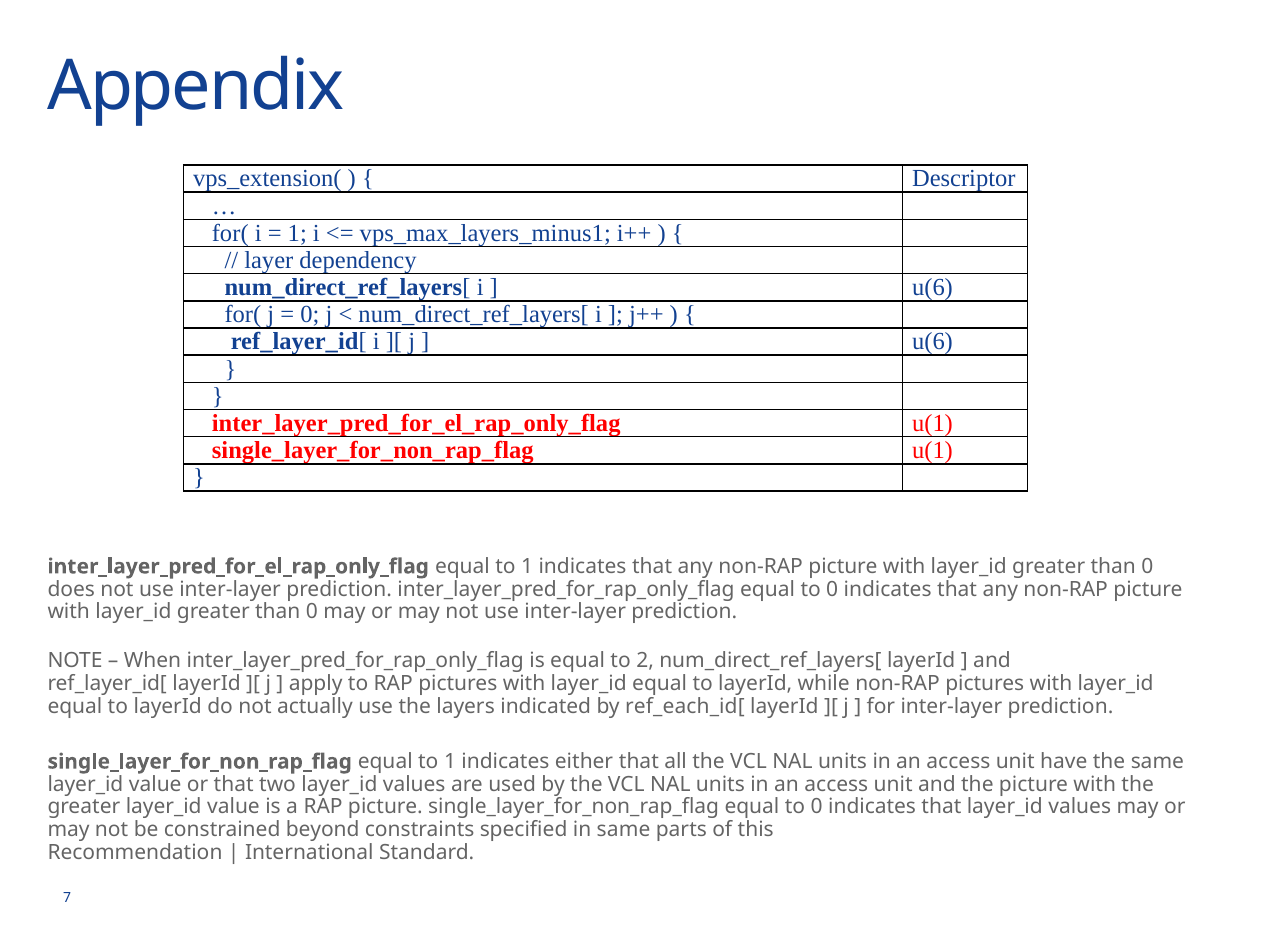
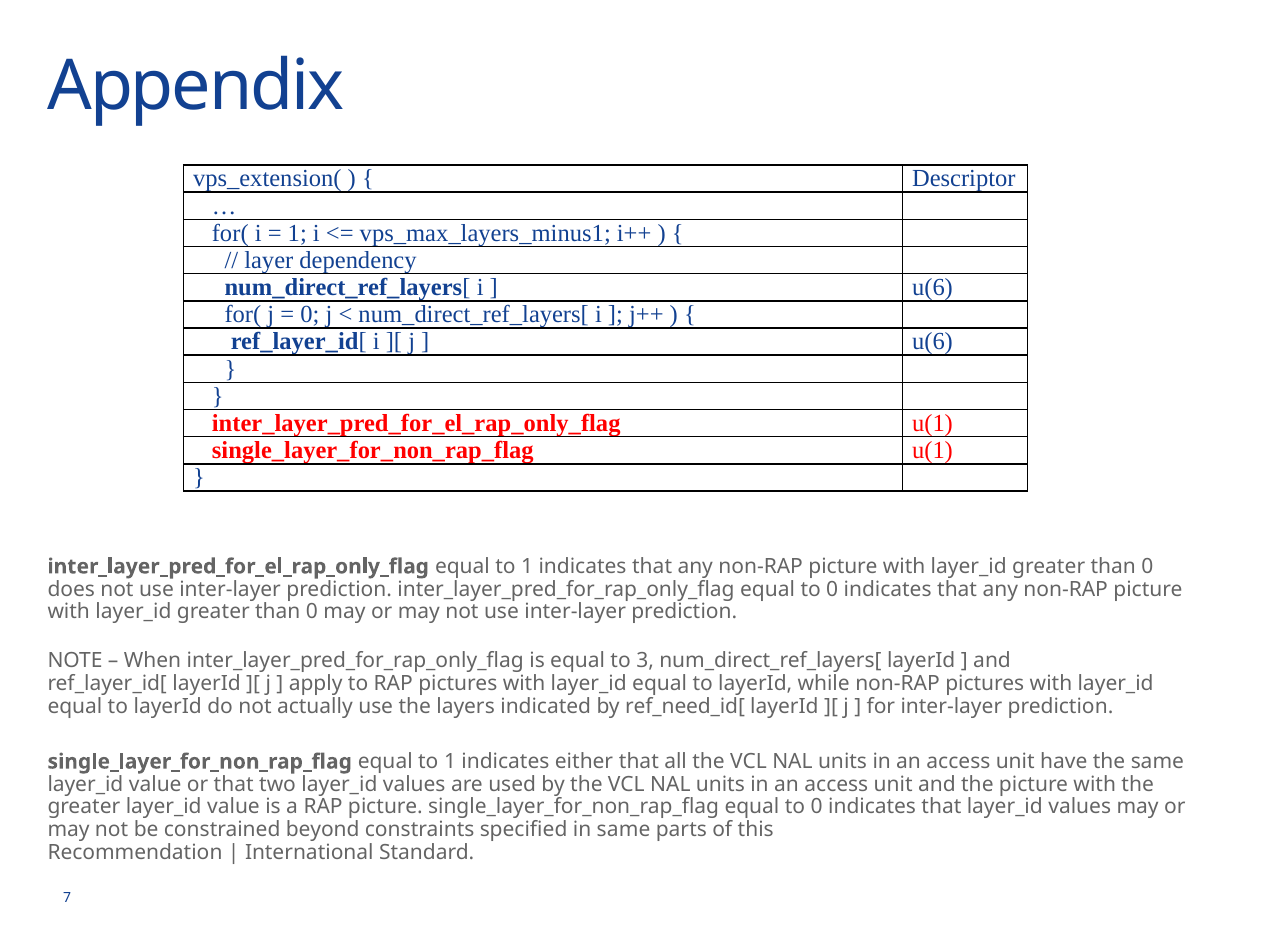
2: 2 -> 3 (645, 661)
ref_each_id[: ref_each_id[ -> ref_need_id[ (685, 706)
